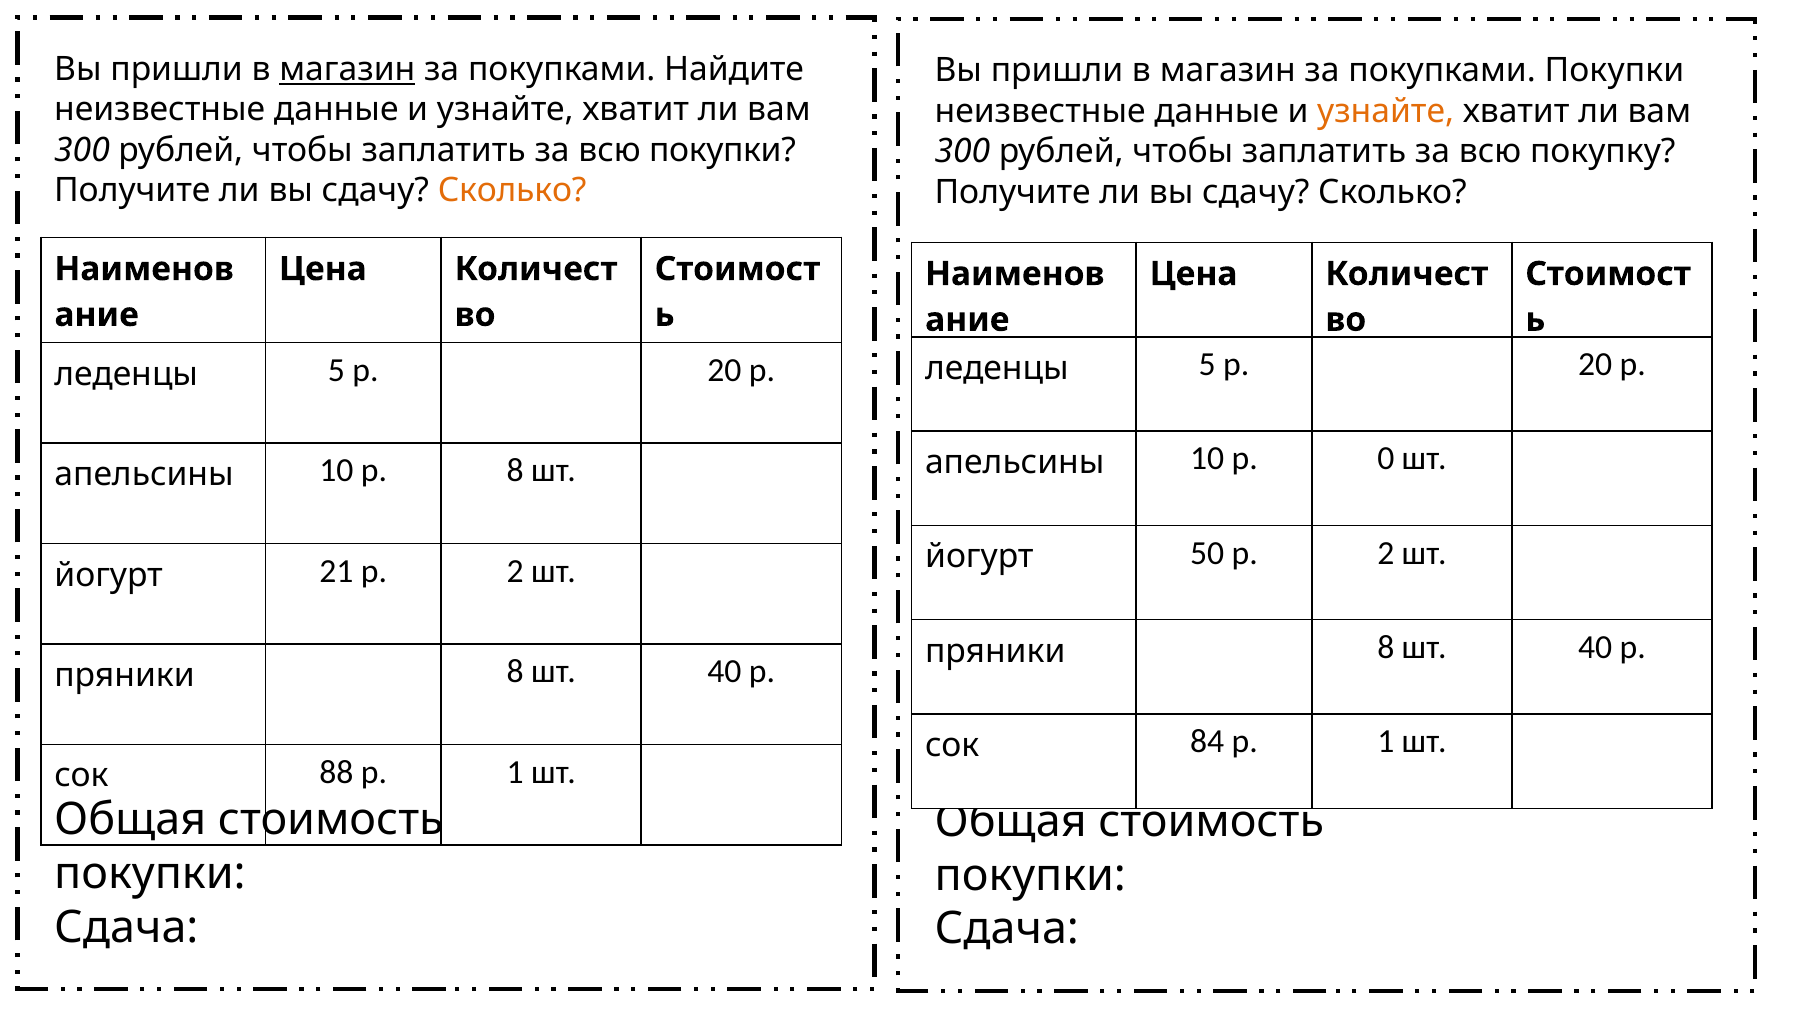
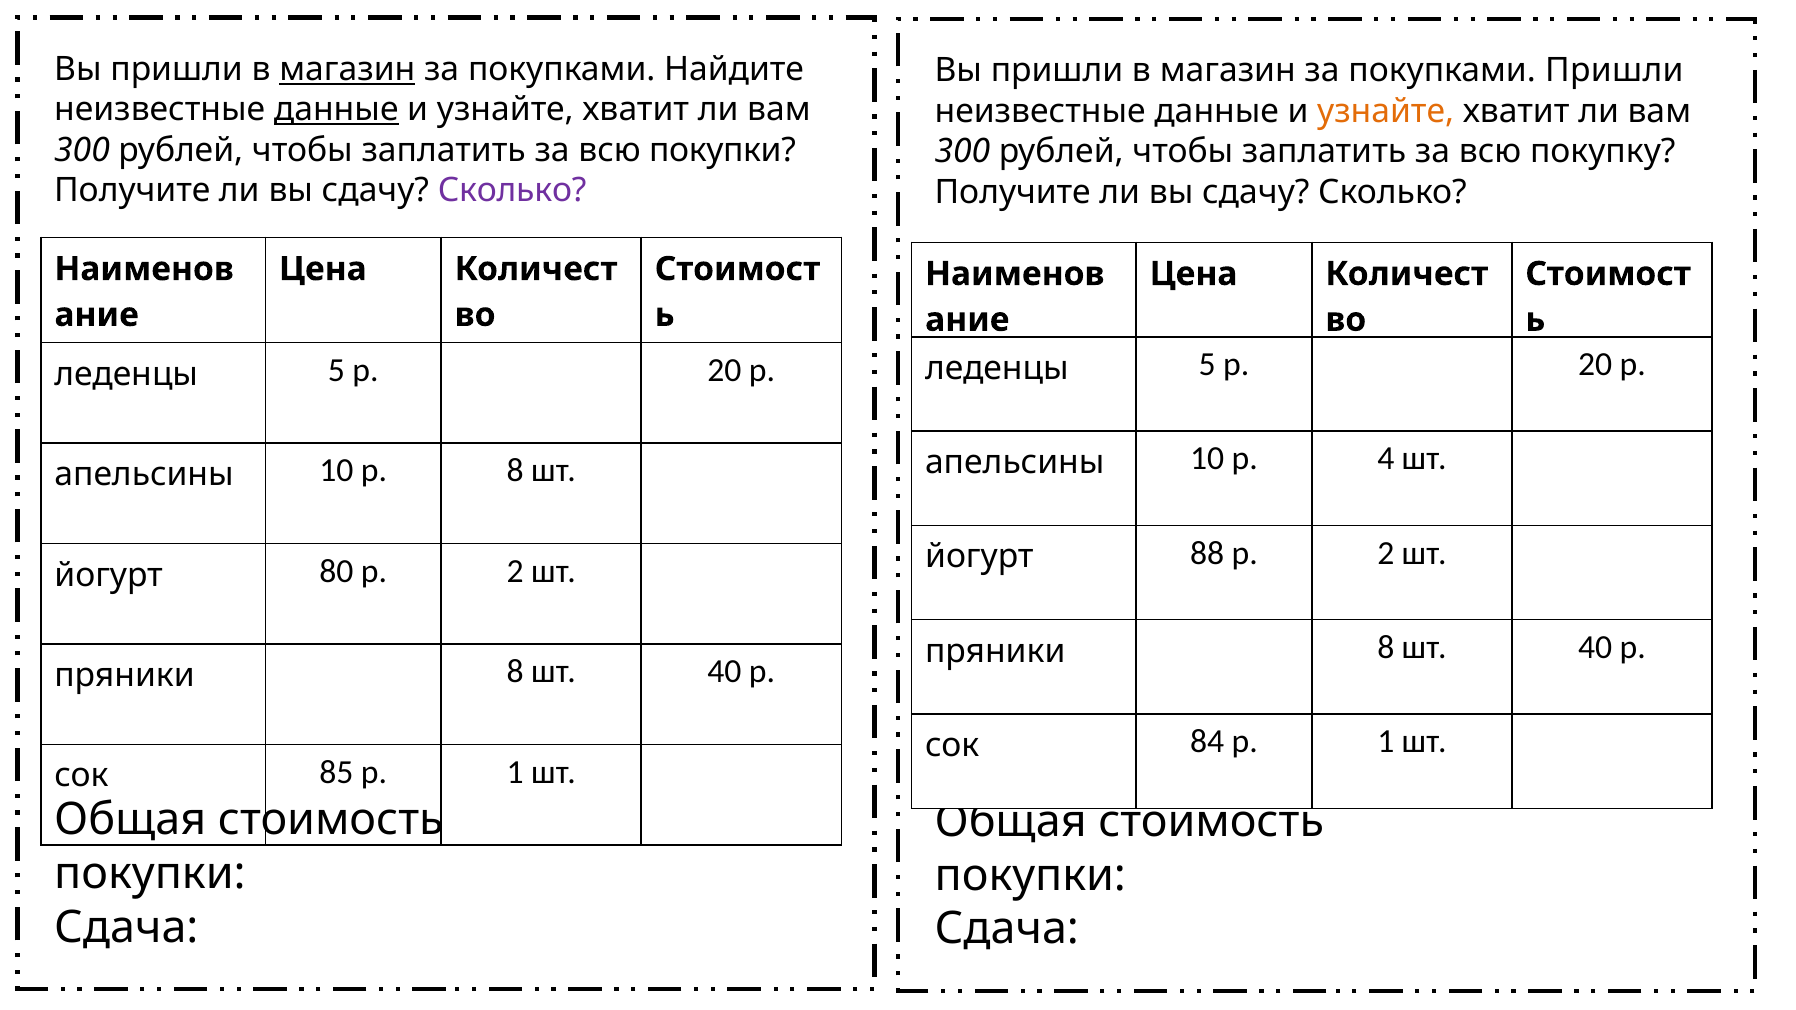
покупками Покупки: Покупки -> Пришли (1614, 71)
данные underline: none -> present (336, 110)
Сколько colour: orange -> purple (512, 191)
0: 0 -> 4 (1386, 459)
50: 50 -> 88 (1207, 553)
21: 21 -> 80 (336, 571)
88: 88 -> 85 (336, 772)
